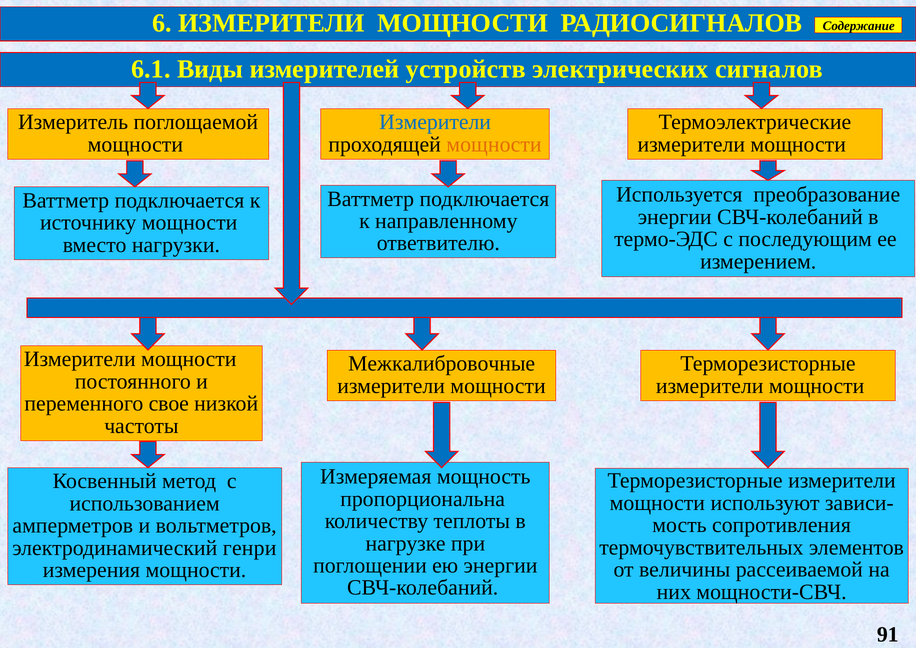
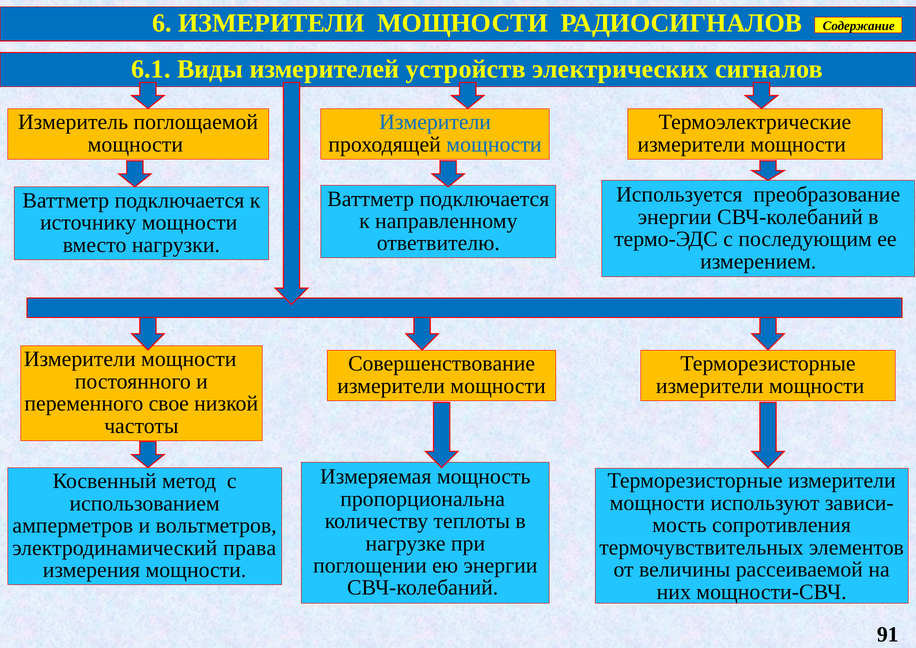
мощности colour: orange -> blue (494, 144)
Межкалибровочные: Межкалибровочные -> Совершенствование (442, 364)
генри: генри -> права (250, 548)
